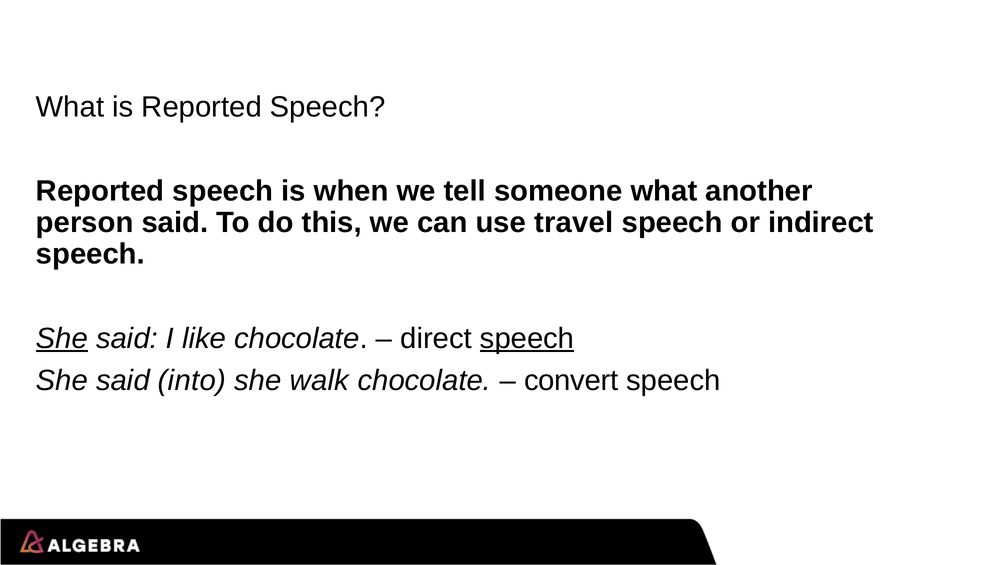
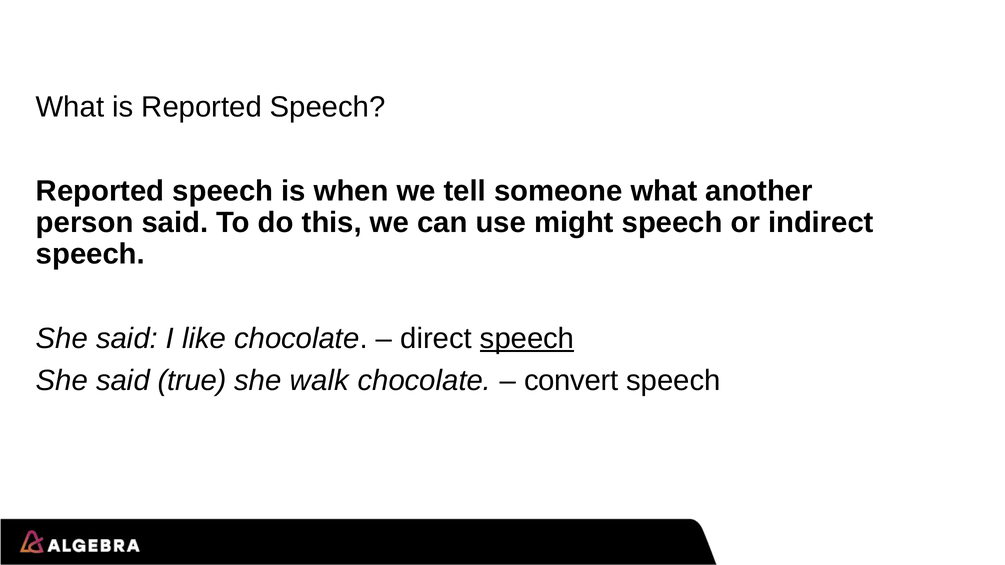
travel: travel -> might (574, 223)
She underline: present -> none (62, 339)
into: into -> true (192, 381)
